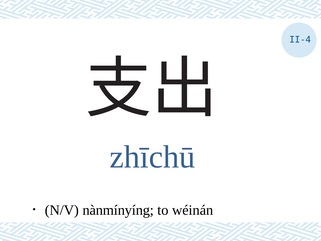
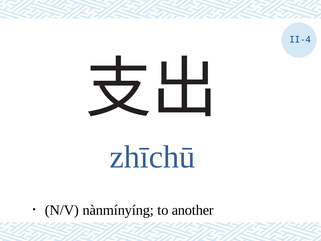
wéinán: wéinán -> another (193, 210)
